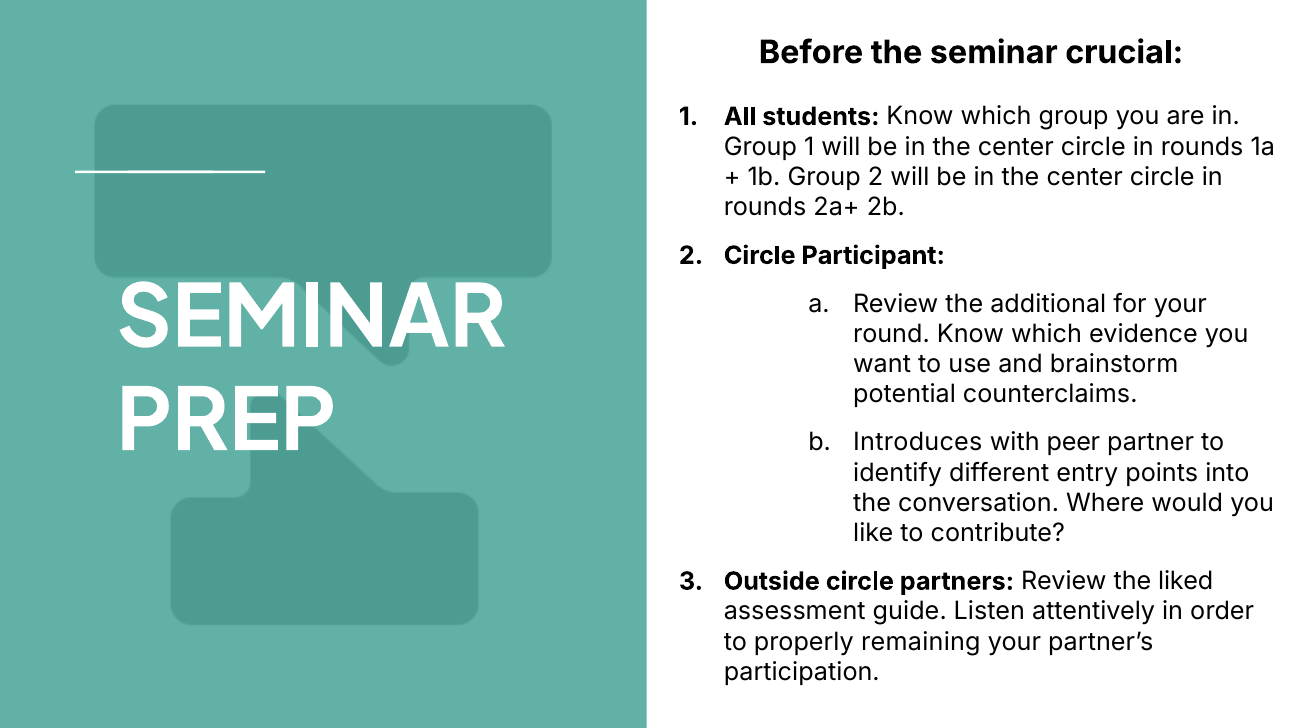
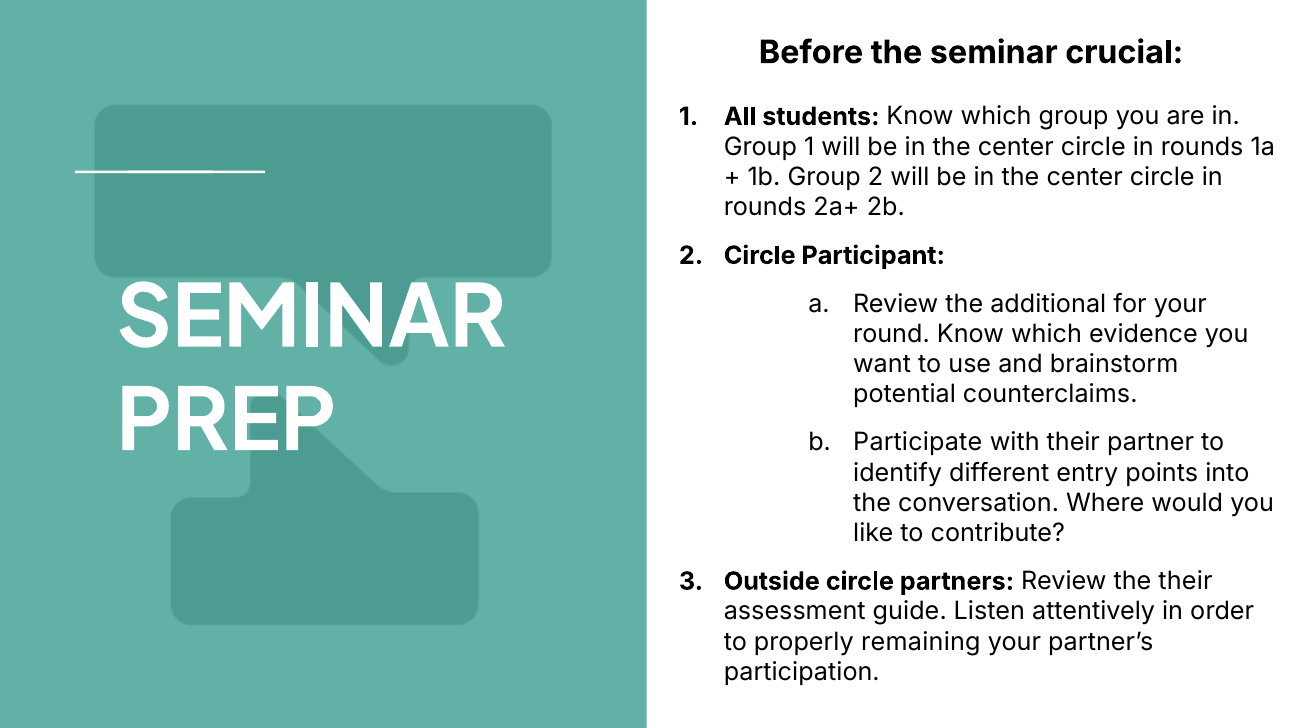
Introduces: Introduces -> Participate (918, 443)
with peer: peer -> their (1073, 443)
the liked: liked -> their (1186, 581)
